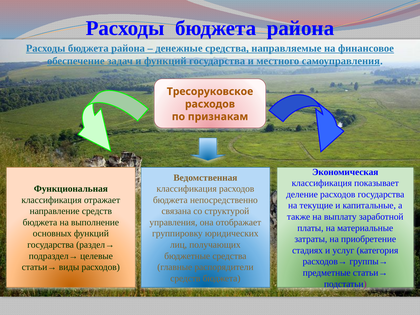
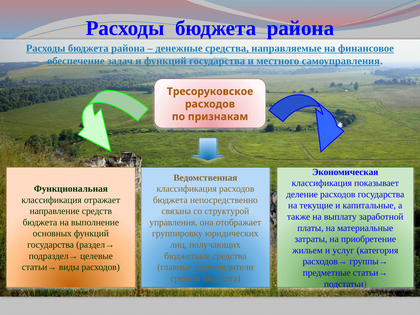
стадиях: стадиях -> жильем (307, 250)
